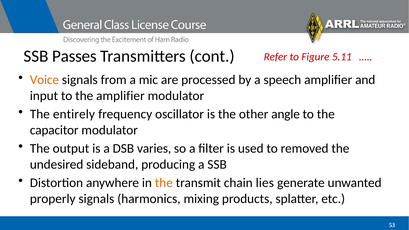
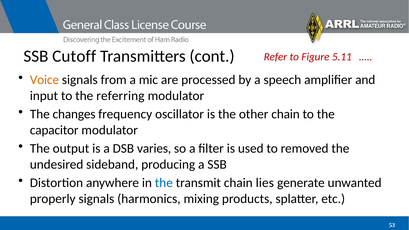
Passes: Passes -> Cutoff (74, 56)
the amplifier: amplifier -> referring (120, 96)
entirely: entirely -> changes (74, 114)
other angle: angle -> chain (286, 114)
the colour: orange -> blue (164, 183)
